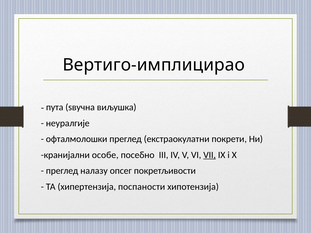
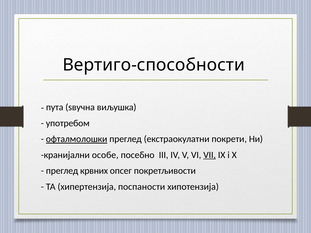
Вертиго-имплицирао: Вертиго-имплицирао -> Вертиго-способности (154, 65)
неуралгије: неуралгије -> употребом (68, 123)
офталмолошки underline: none -> present (77, 139)
налазу: налазу -> крвних (94, 171)
